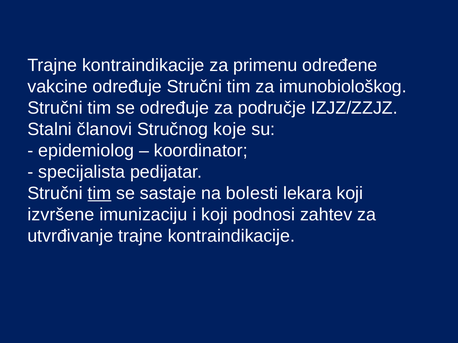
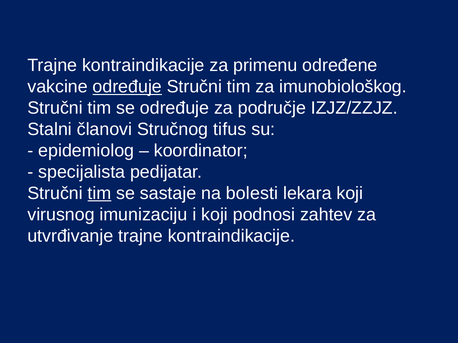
određuje underline: none -> present (127, 87)
koje: koje -> tifus (230, 130)
izvršene: izvršene -> virusnog (61, 215)
